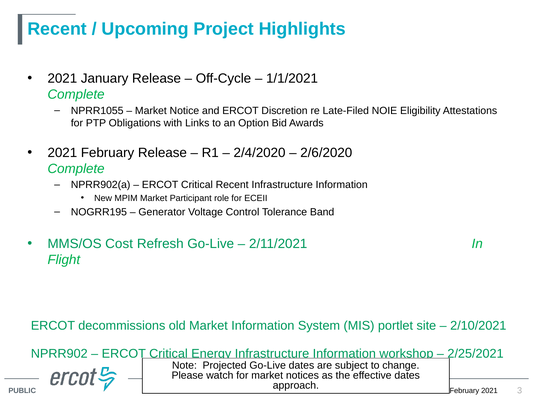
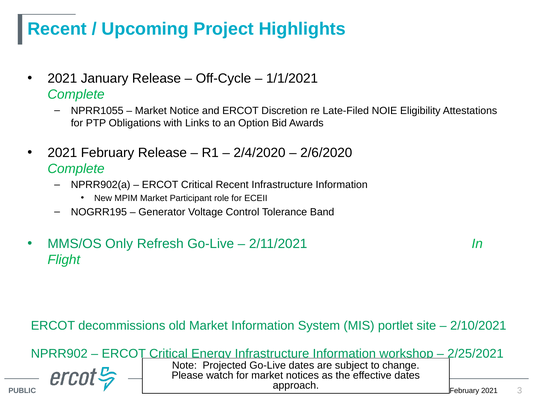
Cost: Cost -> Only (119, 243)
